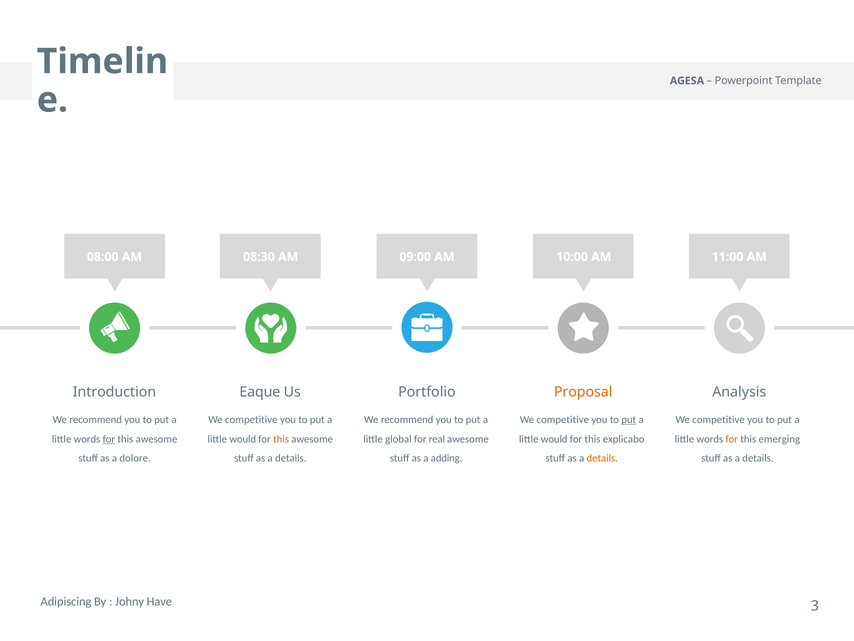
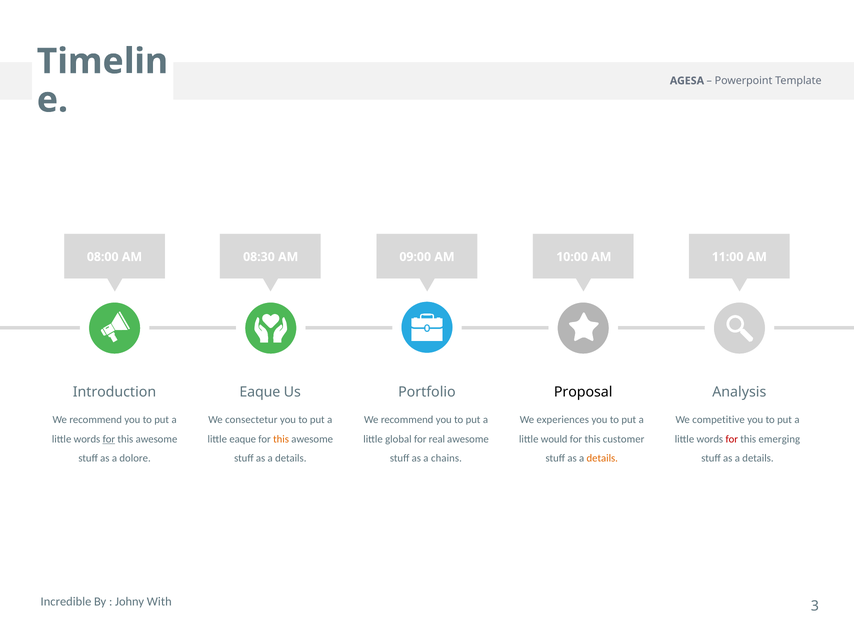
Proposal colour: orange -> black (583, 392)
competitive: competitive -> consectetur (251, 419)
competitive: competitive -> experiences (563, 419)
put underline: present -> none (629, 419)
would: would -> eaque (243, 439)
explicabo: explicabo -> customer (624, 439)
for colour: orange -> red (732, 439)
adding: adding -> chains (447, 458)
Adipiscing: Adipiscing -> Incredible (66, 601)
Have: Have -> With (159, 601)
